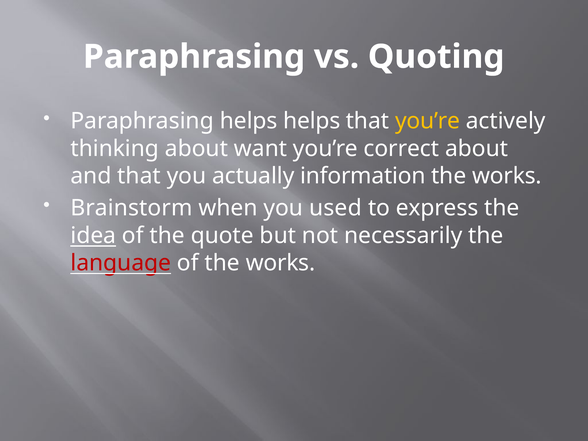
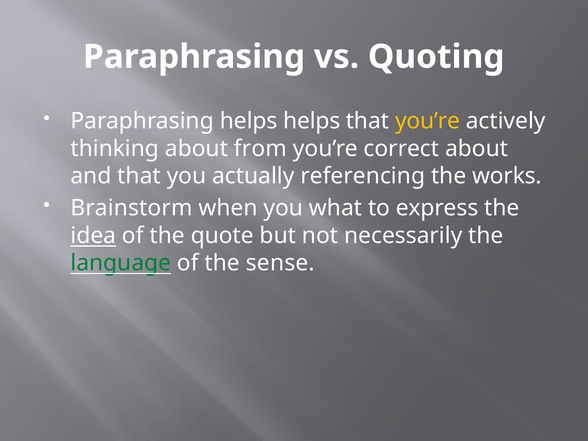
want: want -> from (260, 149)
information: information -> referencing (363, 176)
used: used -> what (336, 208)
language colour: red -> green (121, 263)
of the works: works -> sense (280, 263)
